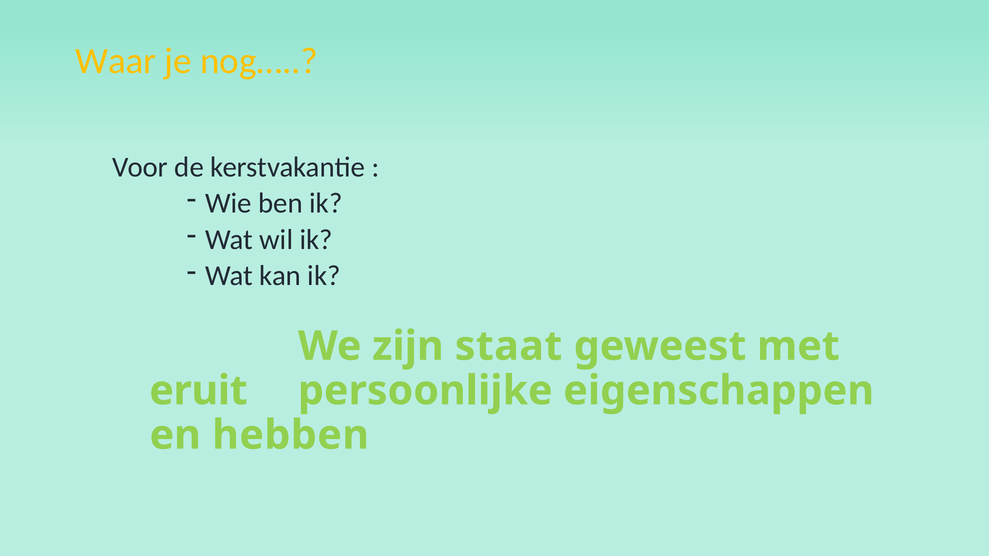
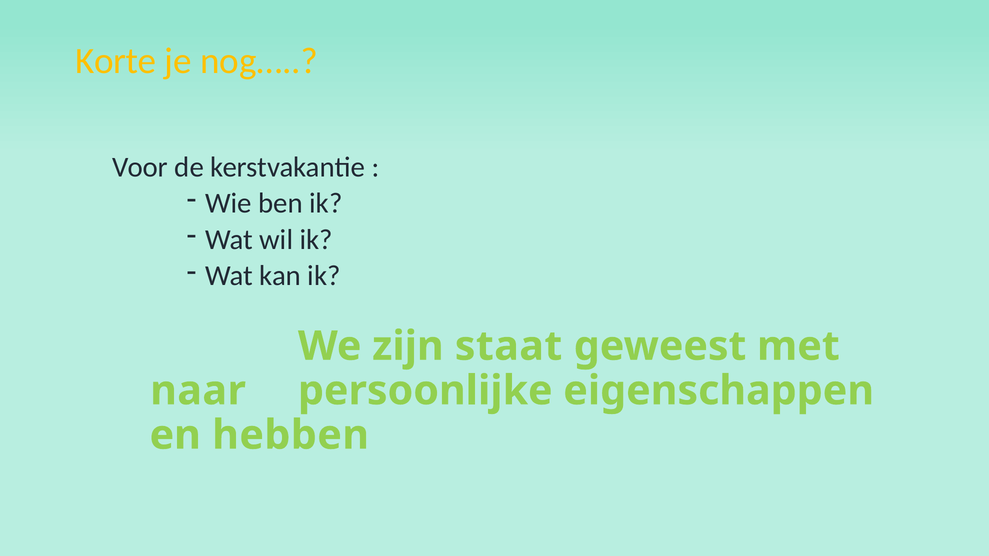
Waar: Waar -> Korte (116, 61)
eruit: eruit -> naar (198, 391)
